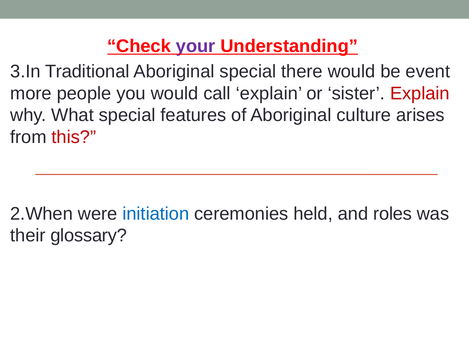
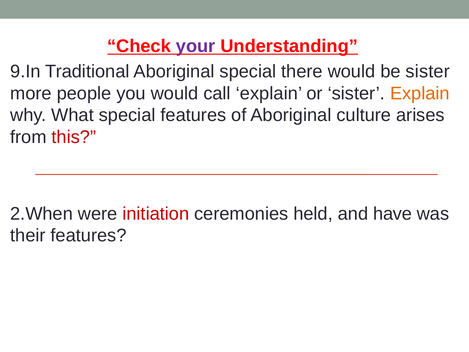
3.In: 3.In -> 9.In (25, 72)
be event: event -> sister (428, 72)
Explain colour: red -> orange (420, 93)
initiation colour: blue -> red (156, 214)
roles: roles -> have (393, 214)
their glossary: glossary -> features (89, 235)
